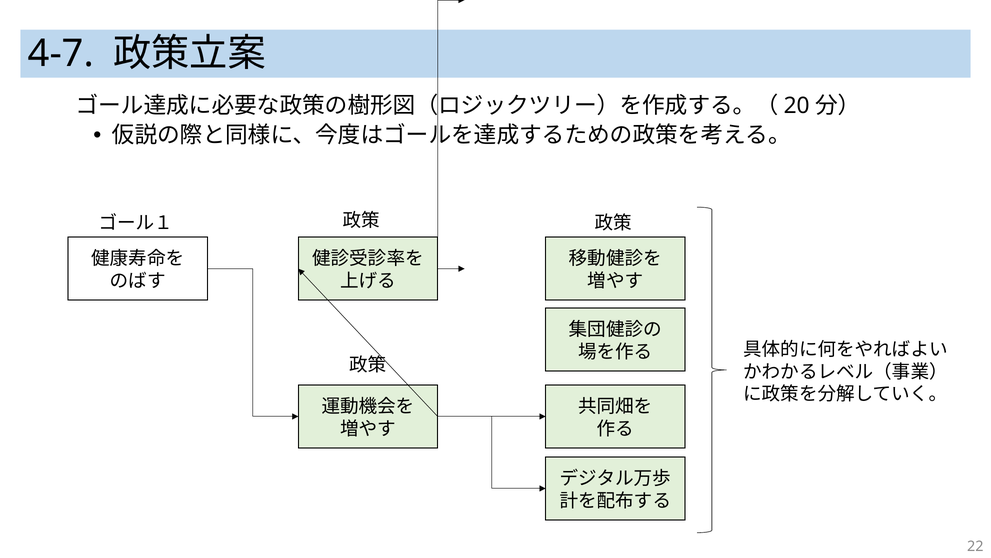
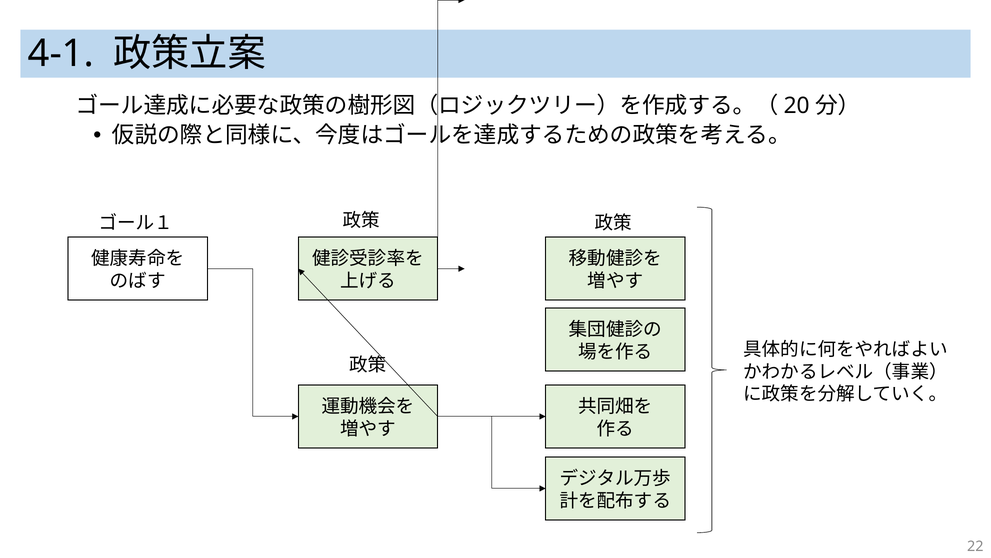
4-7: 4-7 -> 4-1 (61, 54)
